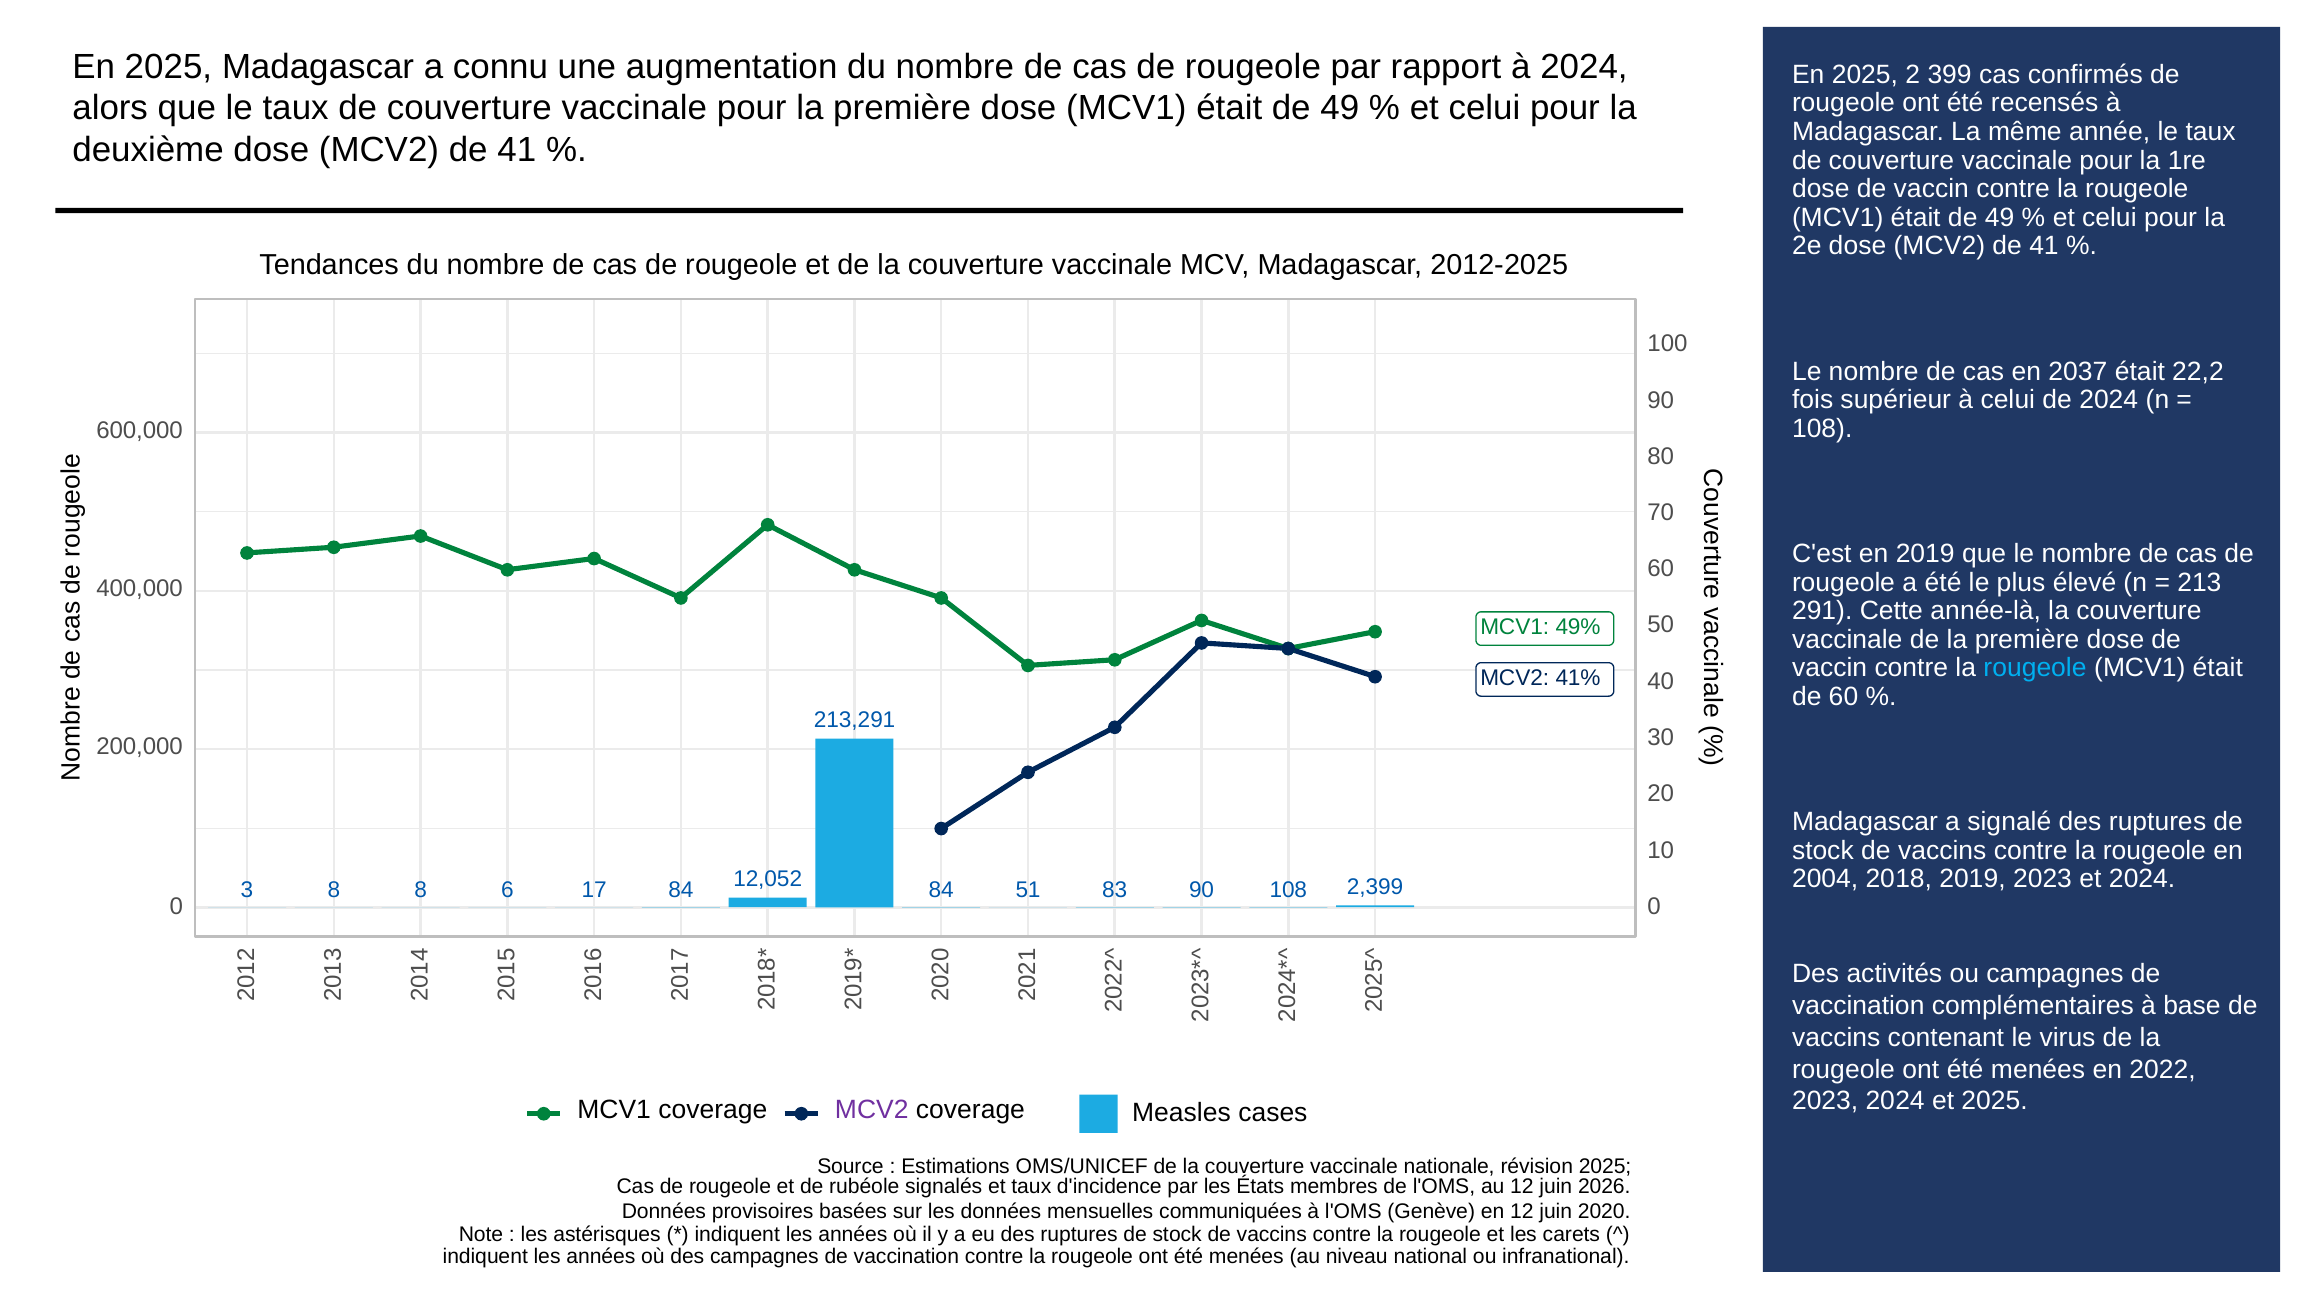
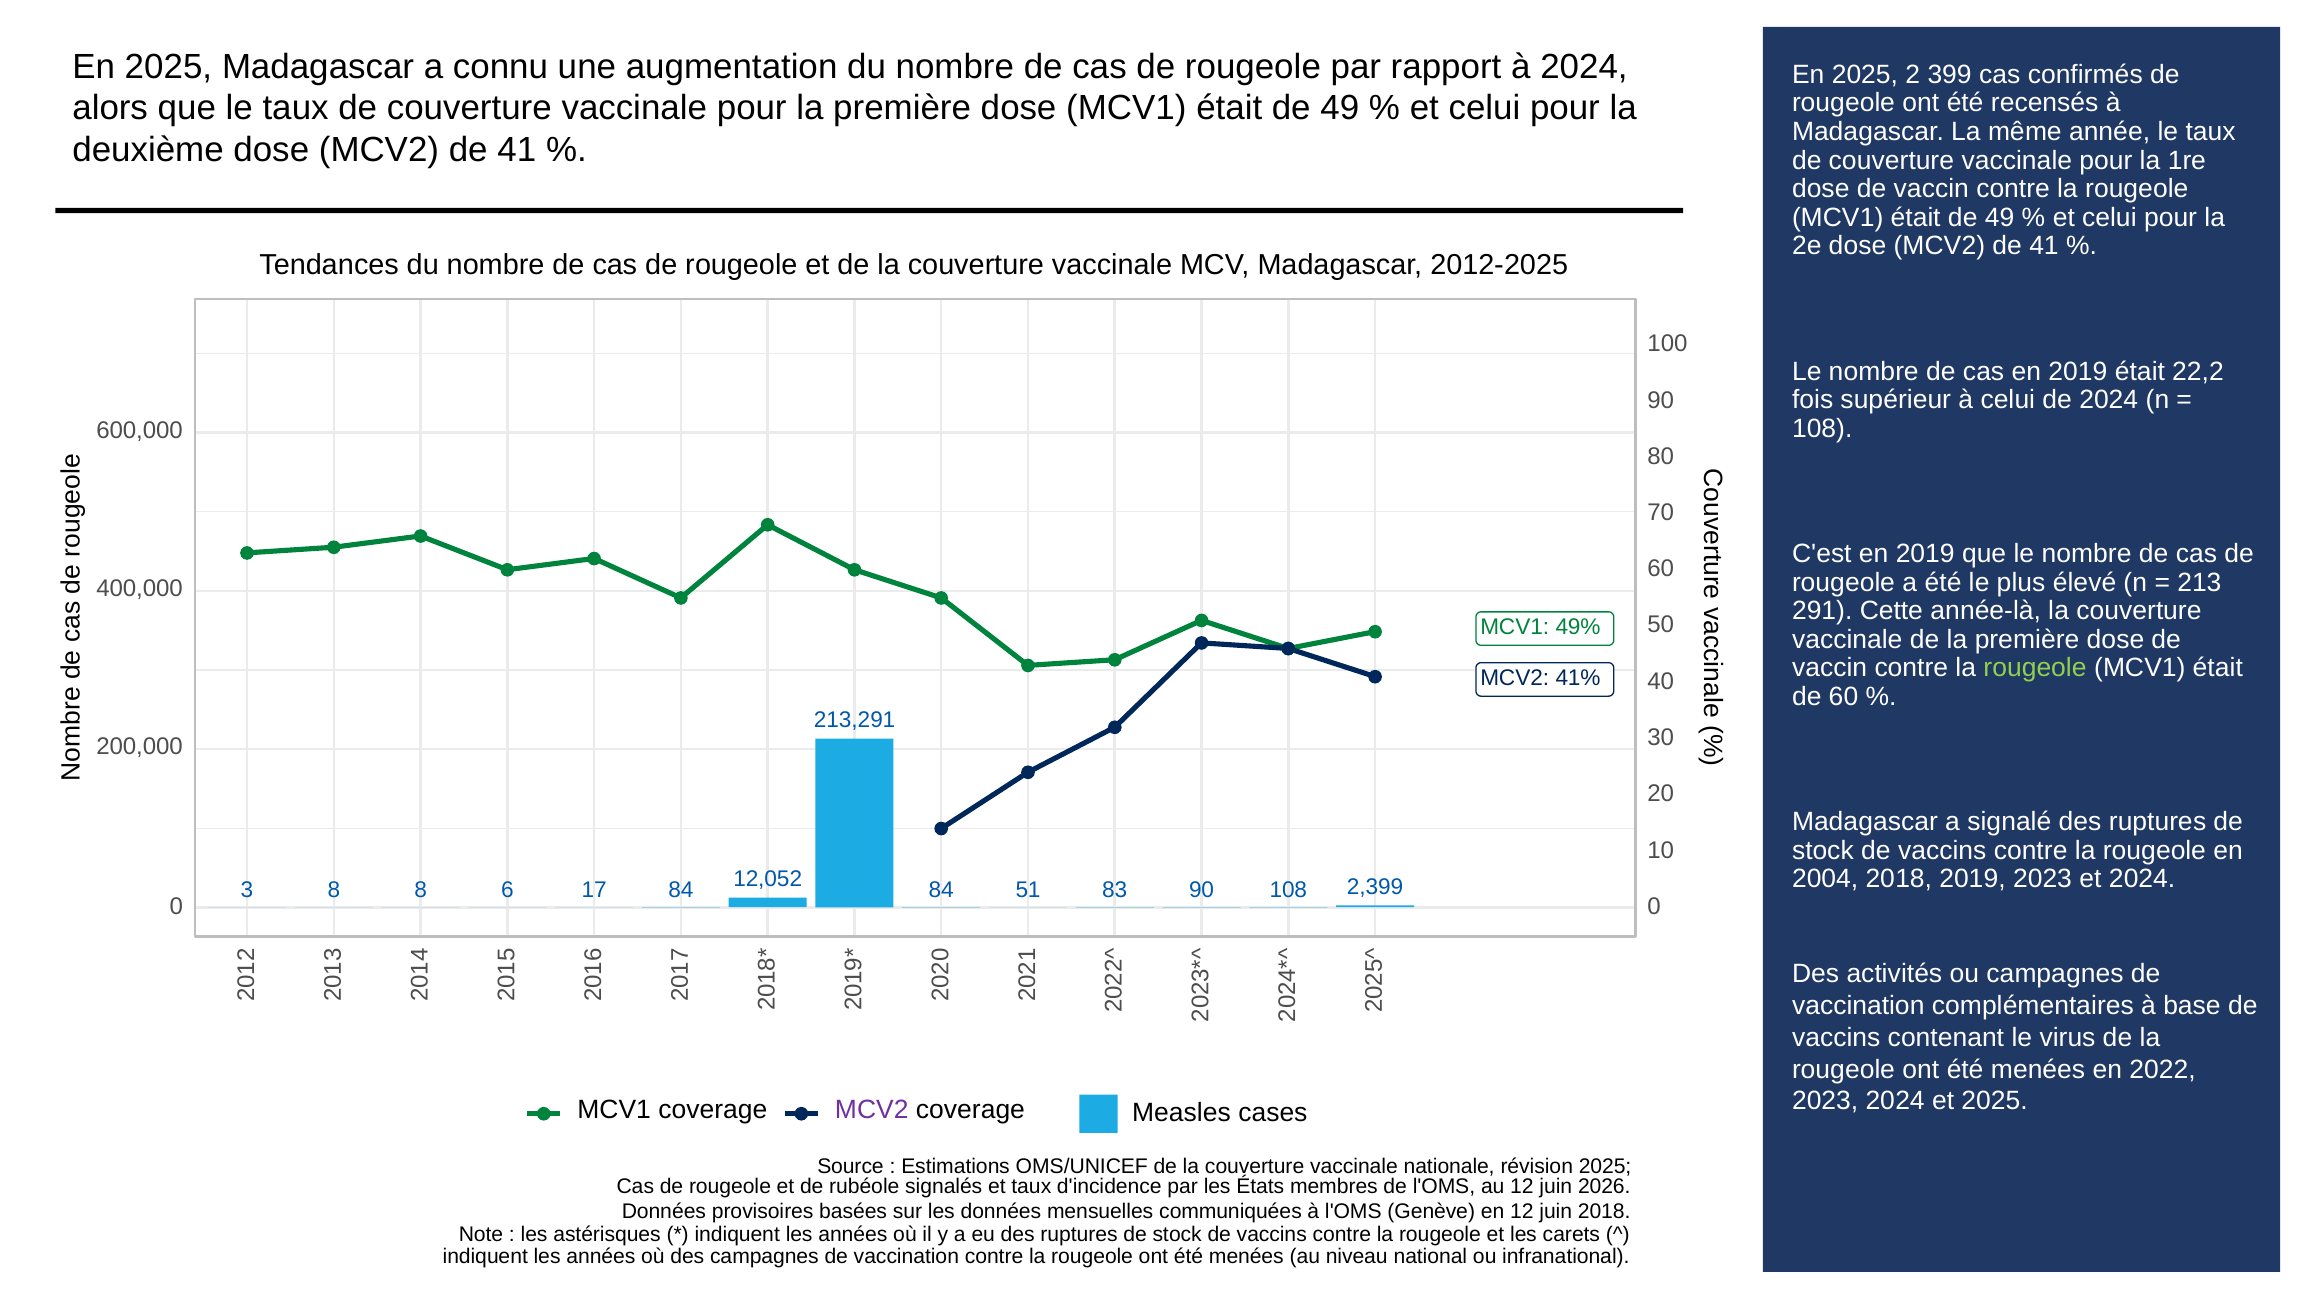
cas en 2037: 2037 -> 2019 (2078, 371)
rougeole colour: light blue -> light green (2035, 668)
juin 2020: 2020 -> 2018 (1604, 1211)
